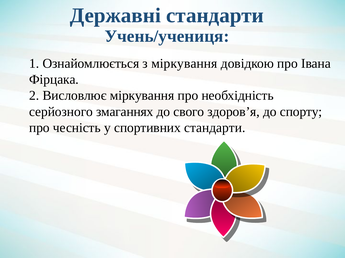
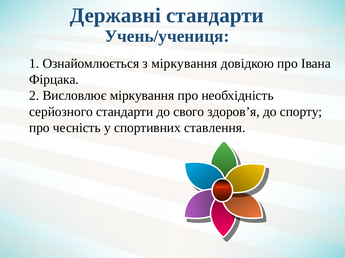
серйозного змаганнях: змаганнях -> стандарти (125, 112)
спортивних стандарти: стандарти -> ставлення (215, 128)
